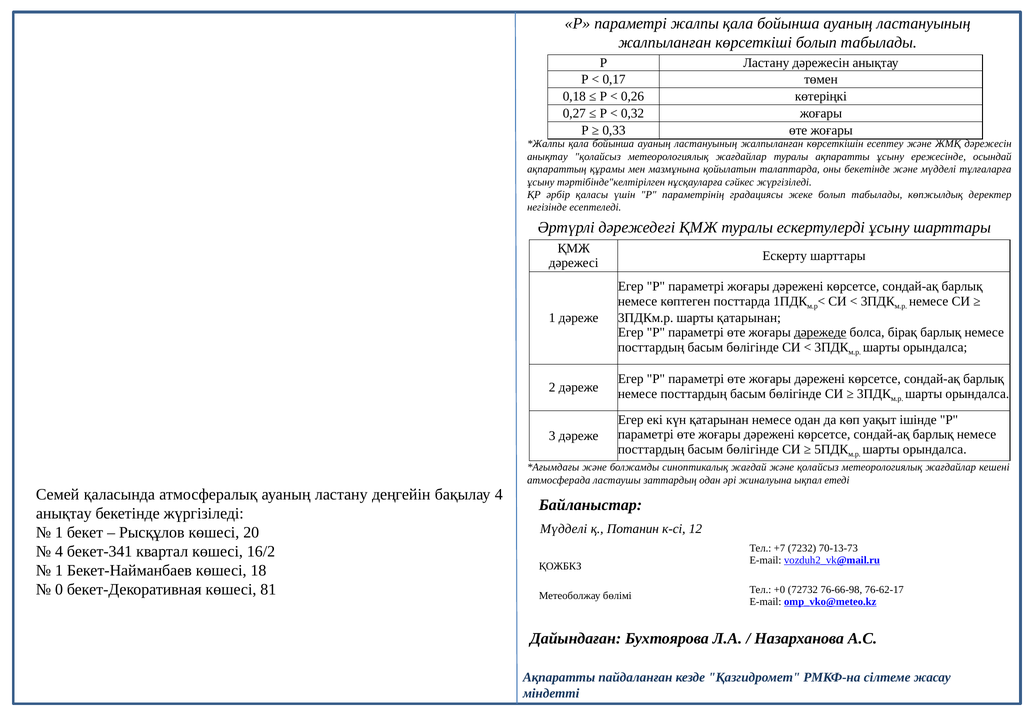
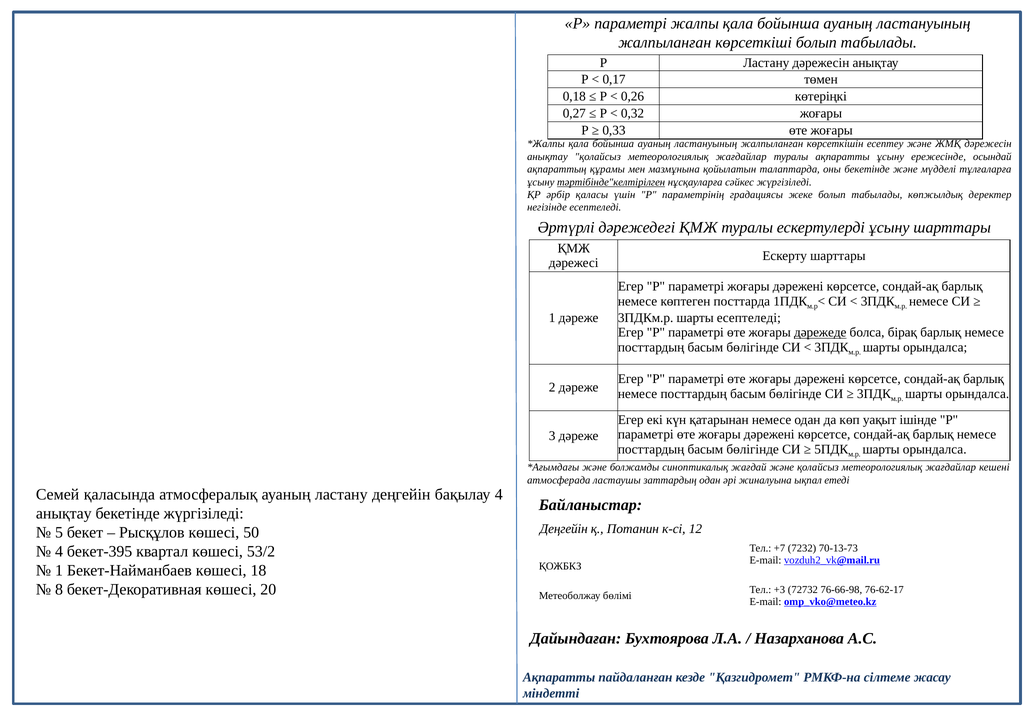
тәртібінде"келтірілген underline: none -> present (611, 182)
шарты қатарынан: қатарынан -> есептеледі (749, 318)
Мүдделі: Мүдделі -> Деңгейін (564, 529)
1: 1 -> 5 (59, 532)
20: 20 -> 50 (251, 532)
бекет-341: бекет-341 -> бекет-395 (100, 551)
16/2: 16/2 -> 53/2 (261, 551)
0: 0 -> 8 (59, 590)
81: 81 -> 20 (268, 590)
+0: +0 -> +3 (780, 590)
